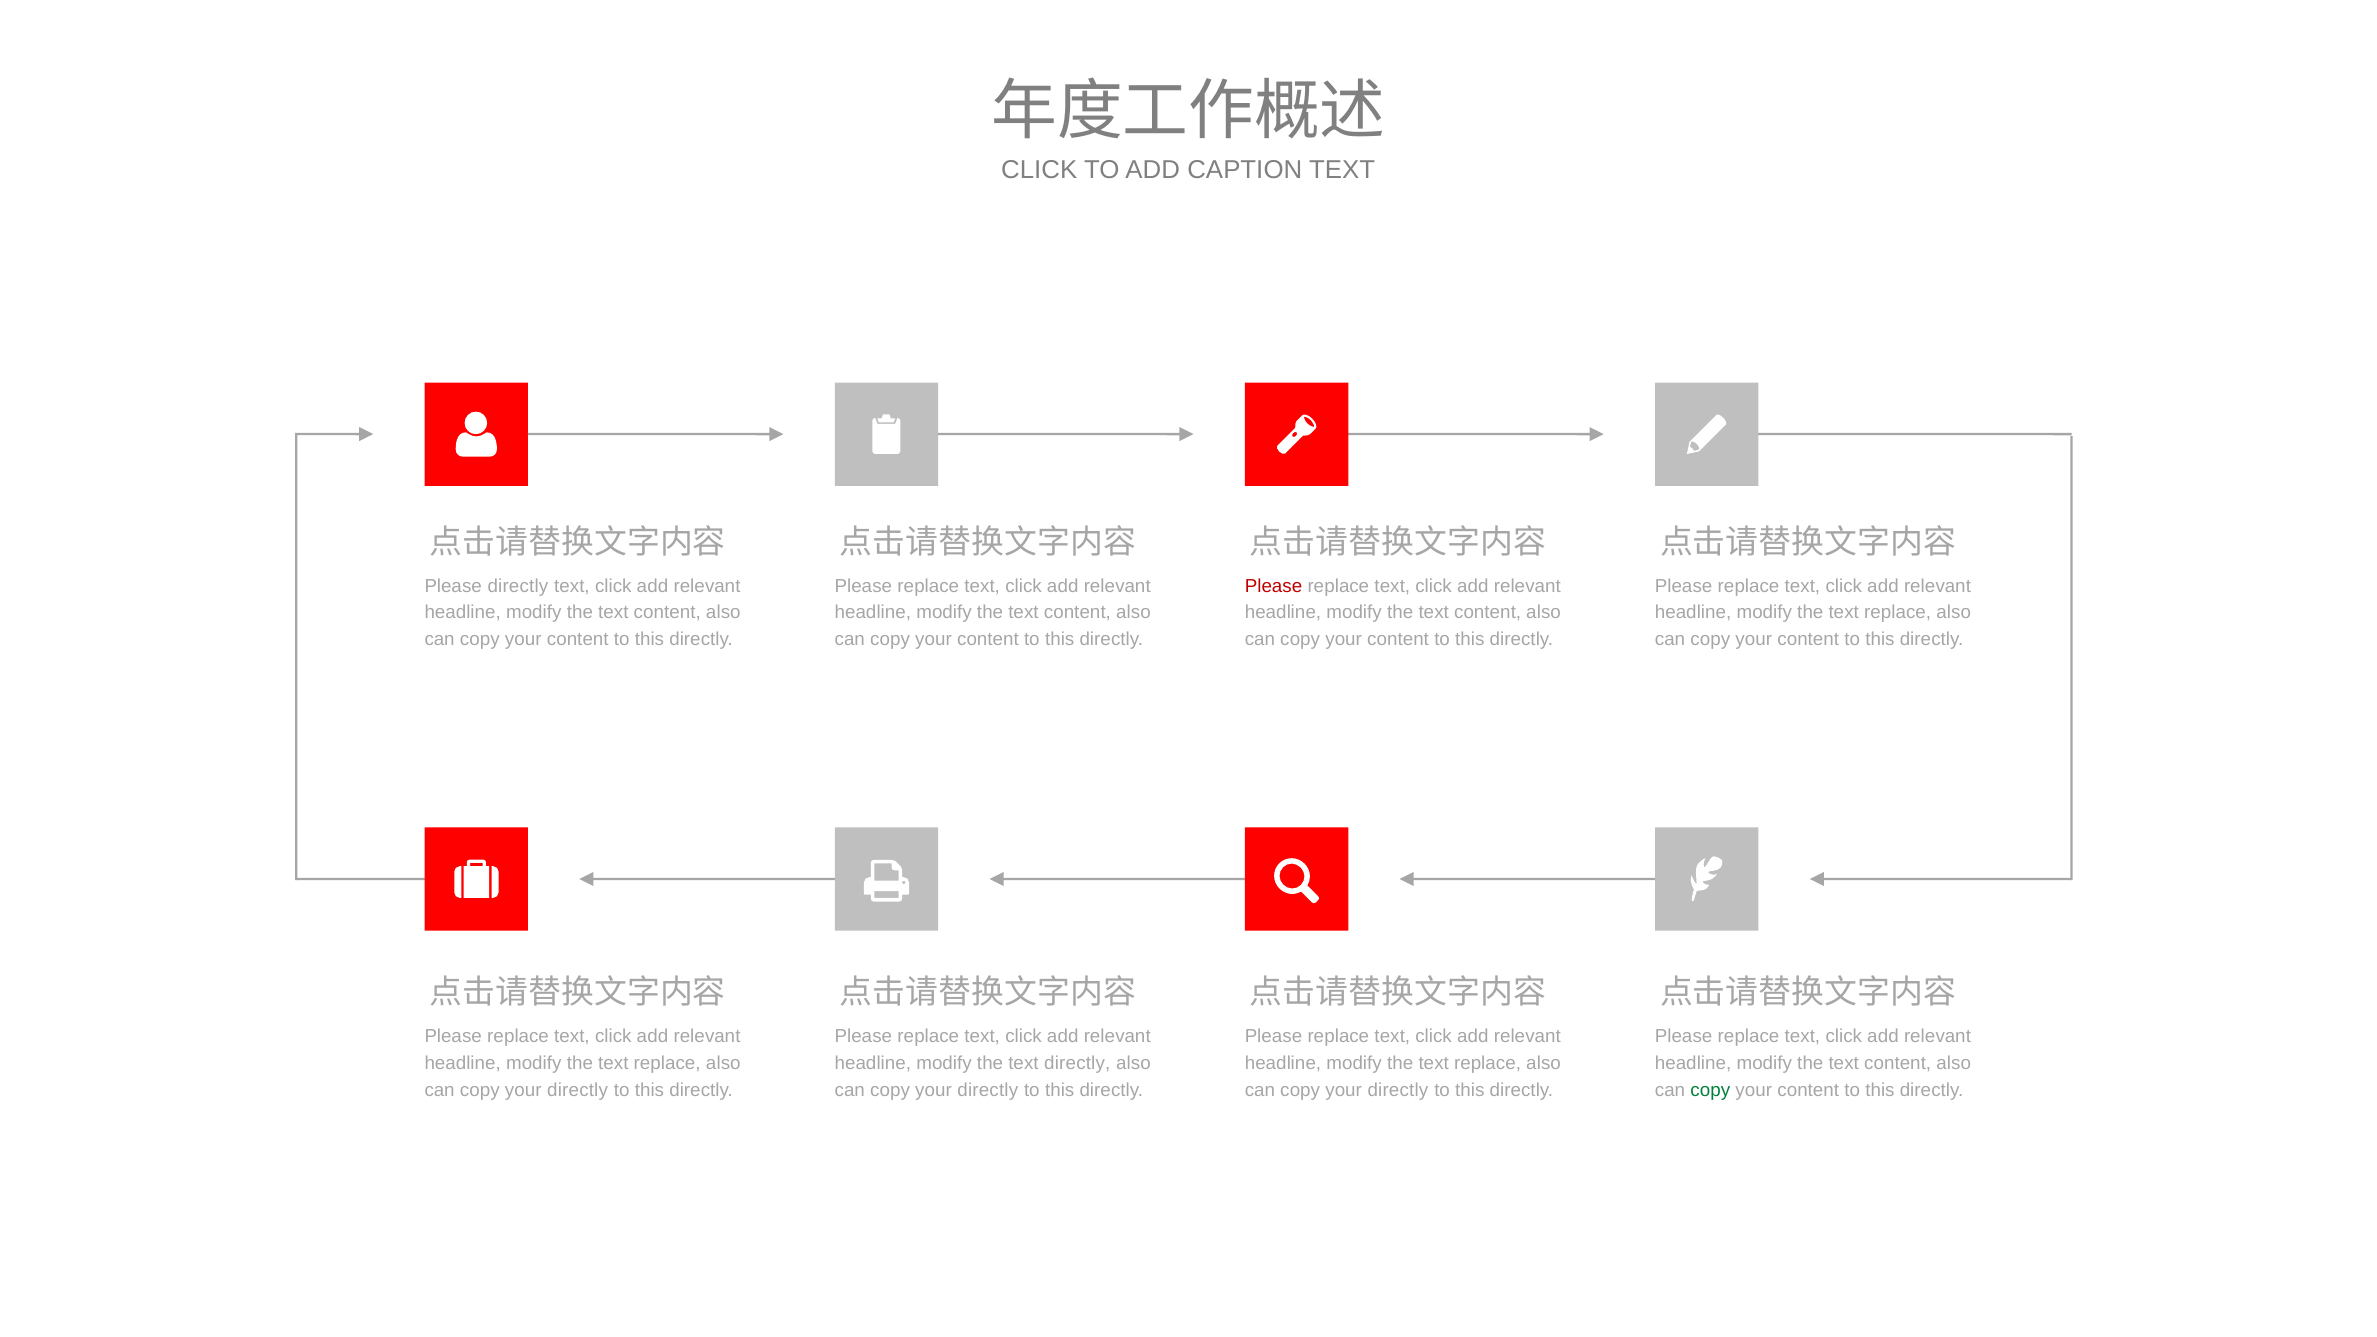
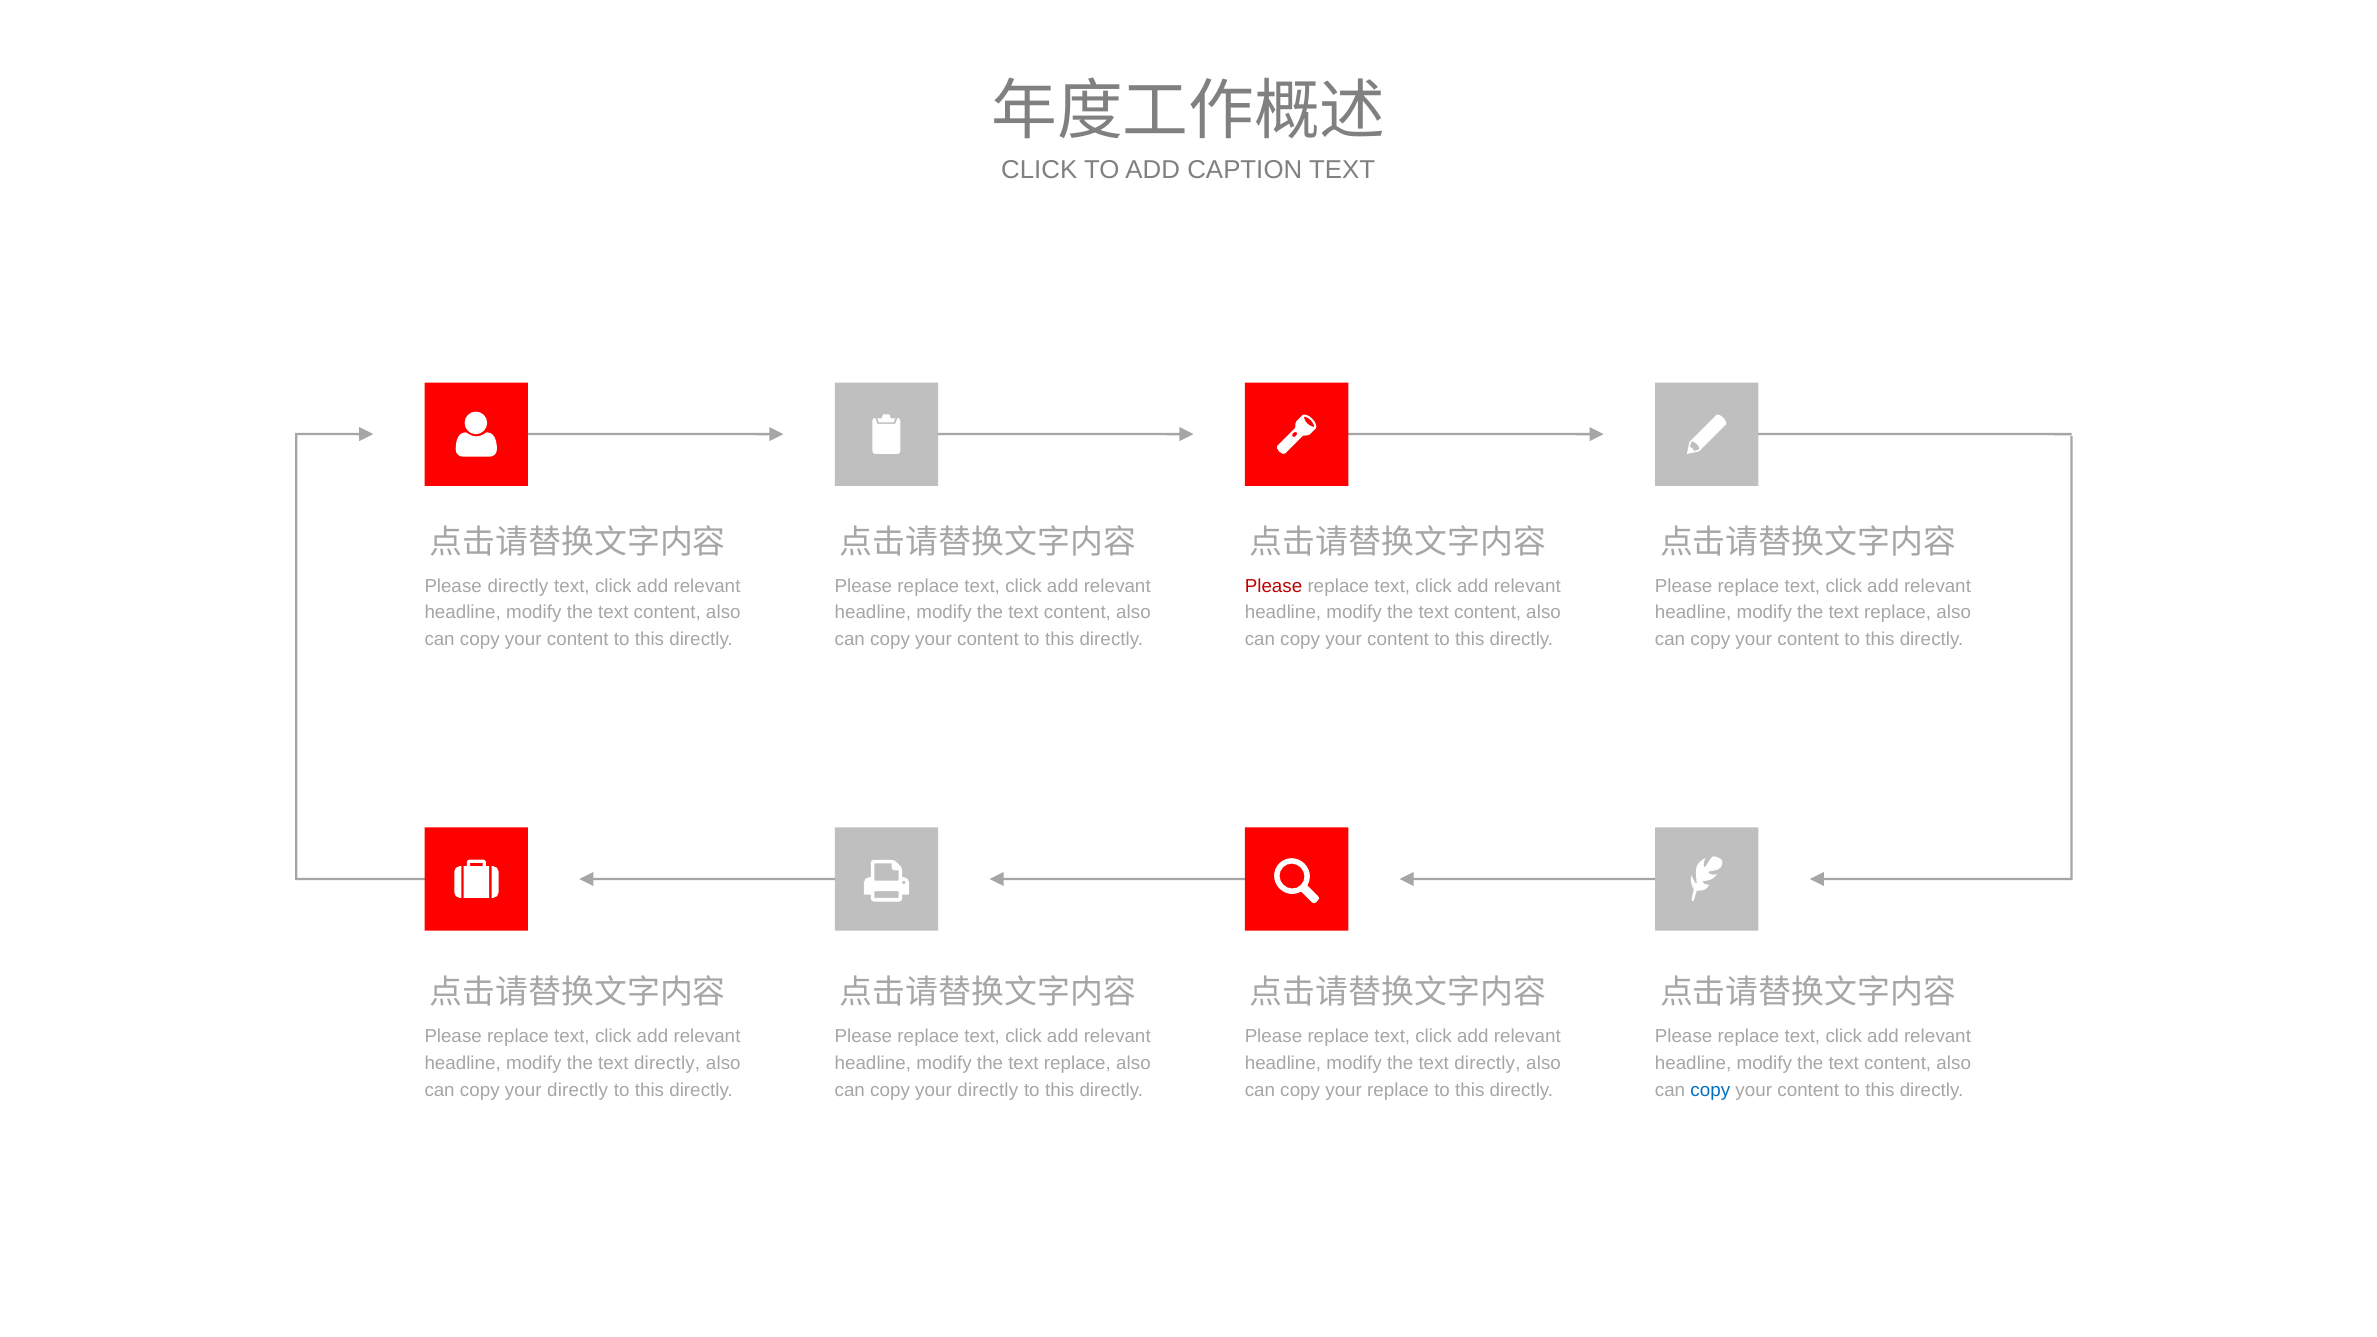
replace: replace -> directly (667, 1063)
directly: directly -> replace (1077, 1063)
replace: replace -> directly (1487, 1063)
directly: directly -> replace (1398, 1090)
copy colour: green -> blue (1710, 1090)
